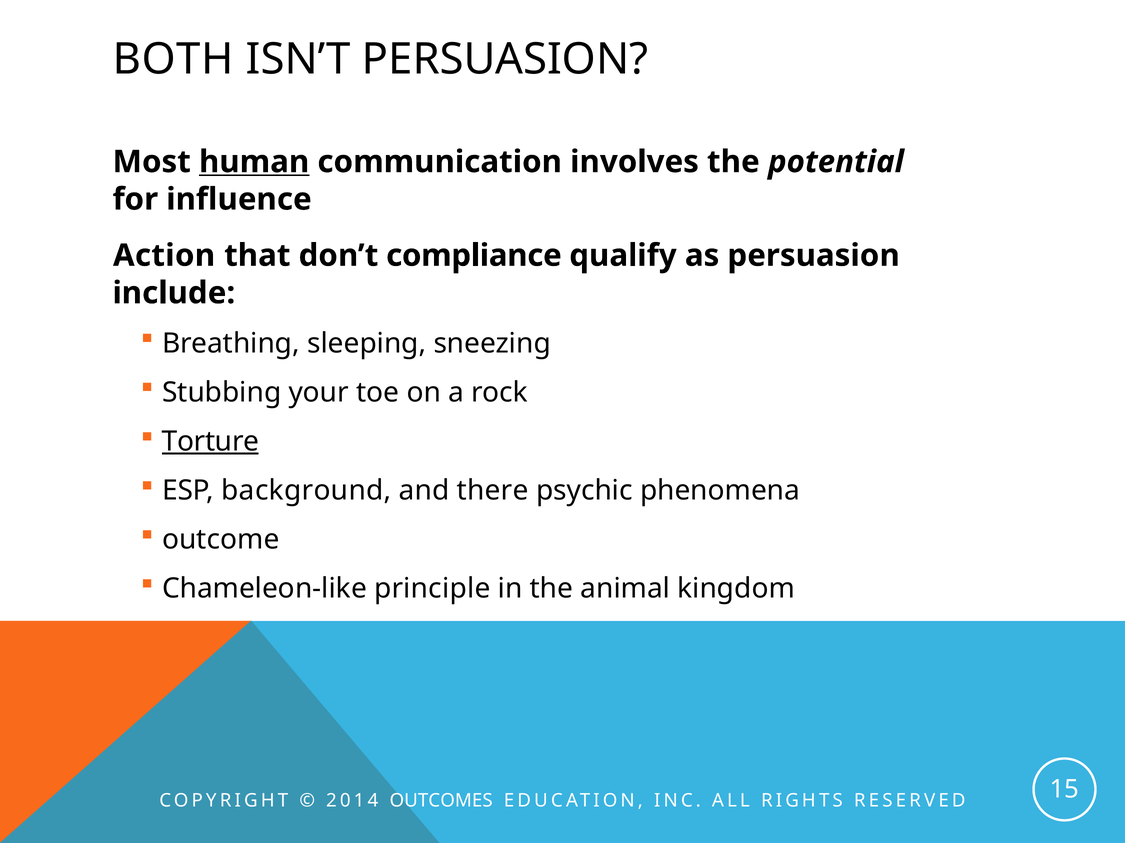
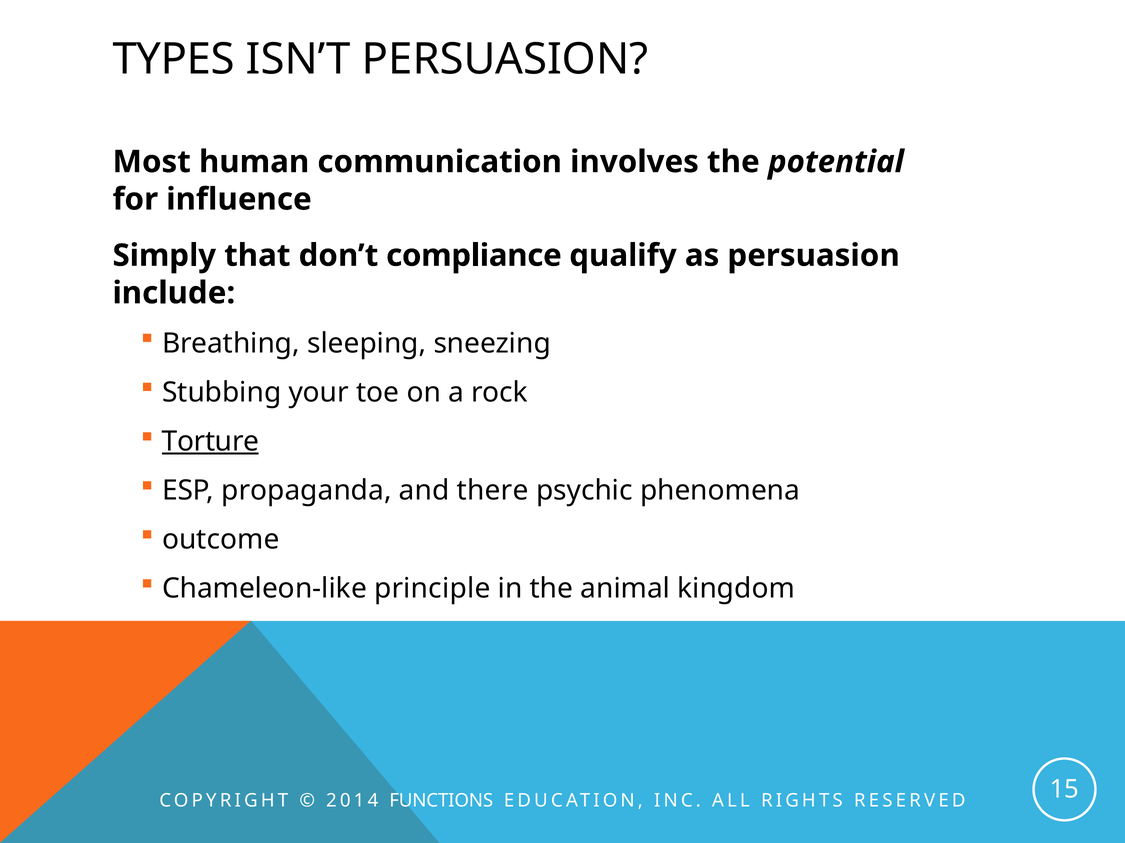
BOTH: BOTH -> TYPES (174, 59)
human underline: present -> none (254, 162)
Action: Action -> Simply (164, 256)
background: background -> propaganda (306, 491)
OUTCOMES: OUTCOMES -> FUNCTIONS (441, 801)
